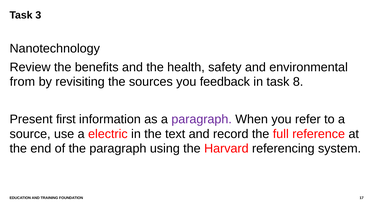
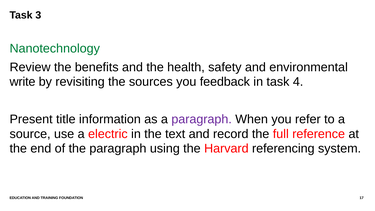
Nanotechnology colour: black -> green (55, 48)
from: from -> write (23, 82)
8: 8 -> 4 (298, 82)
first: first -> title (66, 119)
